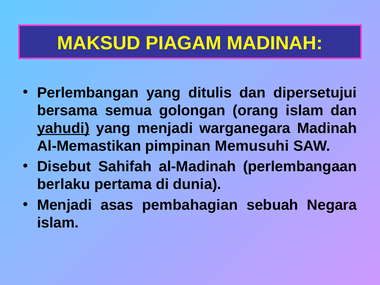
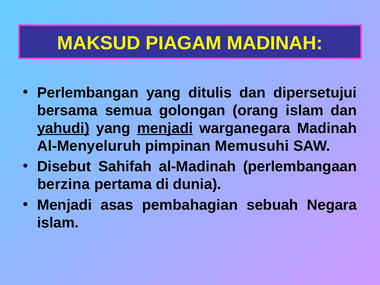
menjadi underline: none -> present (165, 128)
Al-Memastikan: Al-Memastikan -> Al-Menyeluruh (89, 146)
berlaku: berlaku -> berzina (64, 184)
